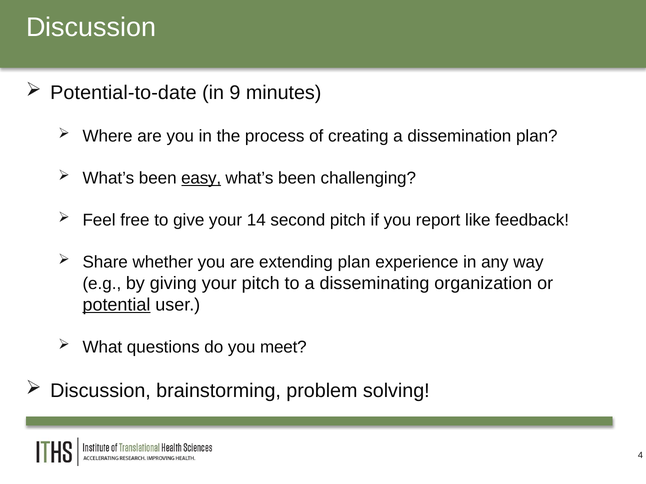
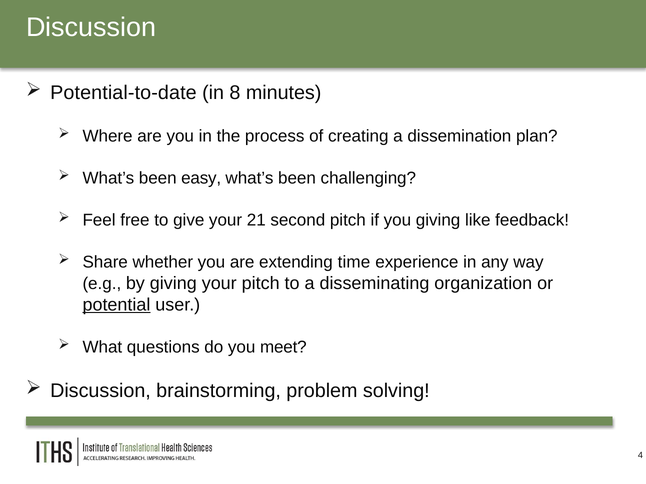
9: 9 -> 8 (235, 93)
easy underline: present -> none (201, 178)
14: 14 -> 21 (256, 220)
you report: report -> giving (438, 220)
extending plan: plan -> time (354, 262)
